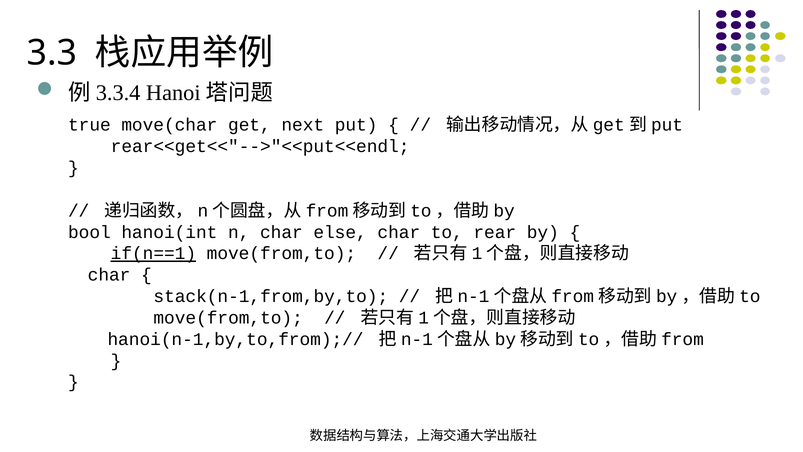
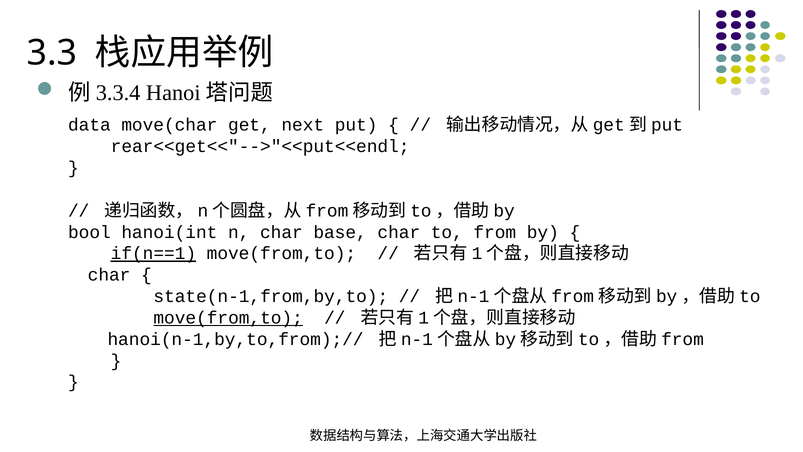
true: true -> data (89, 125)
else: else -> base (340, 232)
rear: rear -> from (495, 232)
stack(n-1,from,by,to: stack(n-1,from,by,to -> state(n-1,from,by,to (271, 296)
move(from,to underline: none -> present (228, 318)
